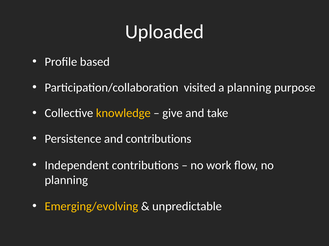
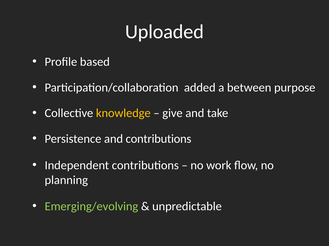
visited: visited -> added (200, 88)
a planning: planning -> between (249, 88)
Emerging/evolving colour: yellow -> light green (91, 207)
